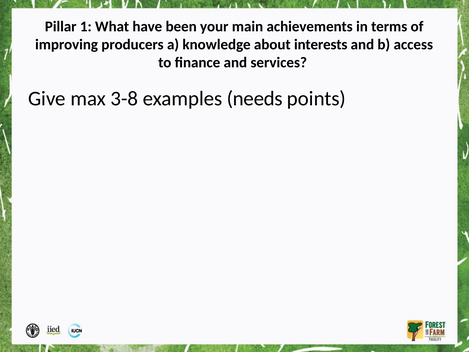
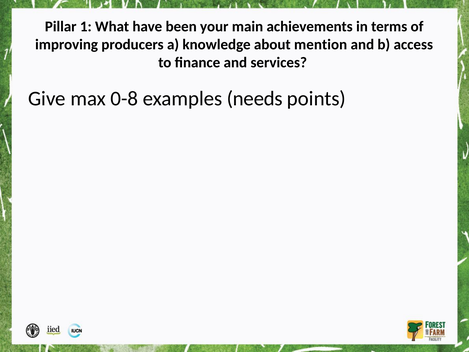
interests: interests -> mention (321, 44)
3-8: 3-8 -> 0-8 (124, 98)
